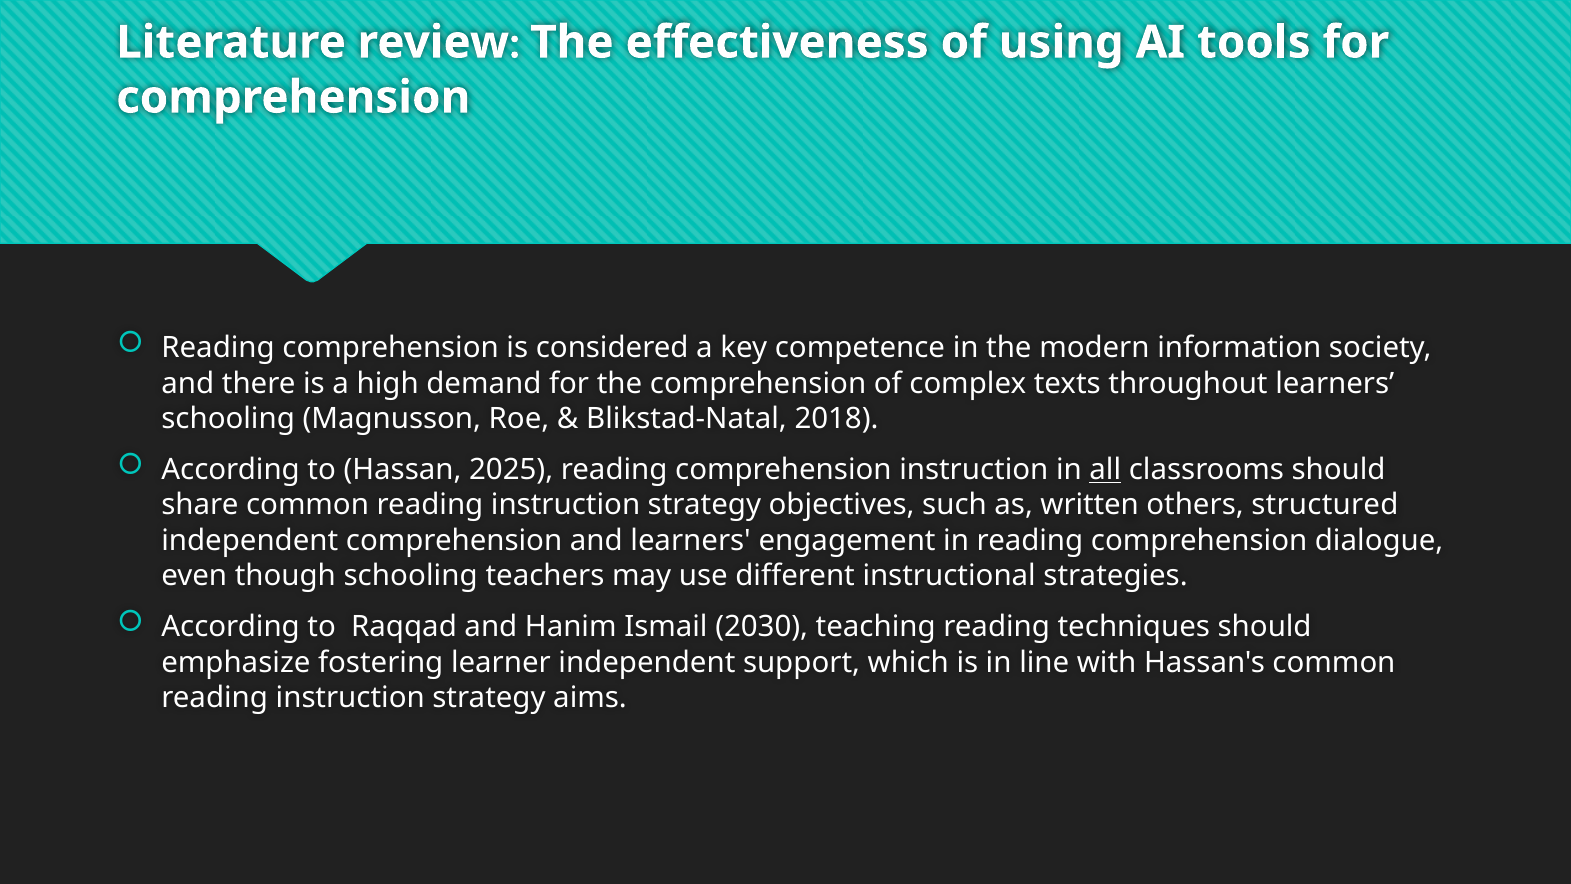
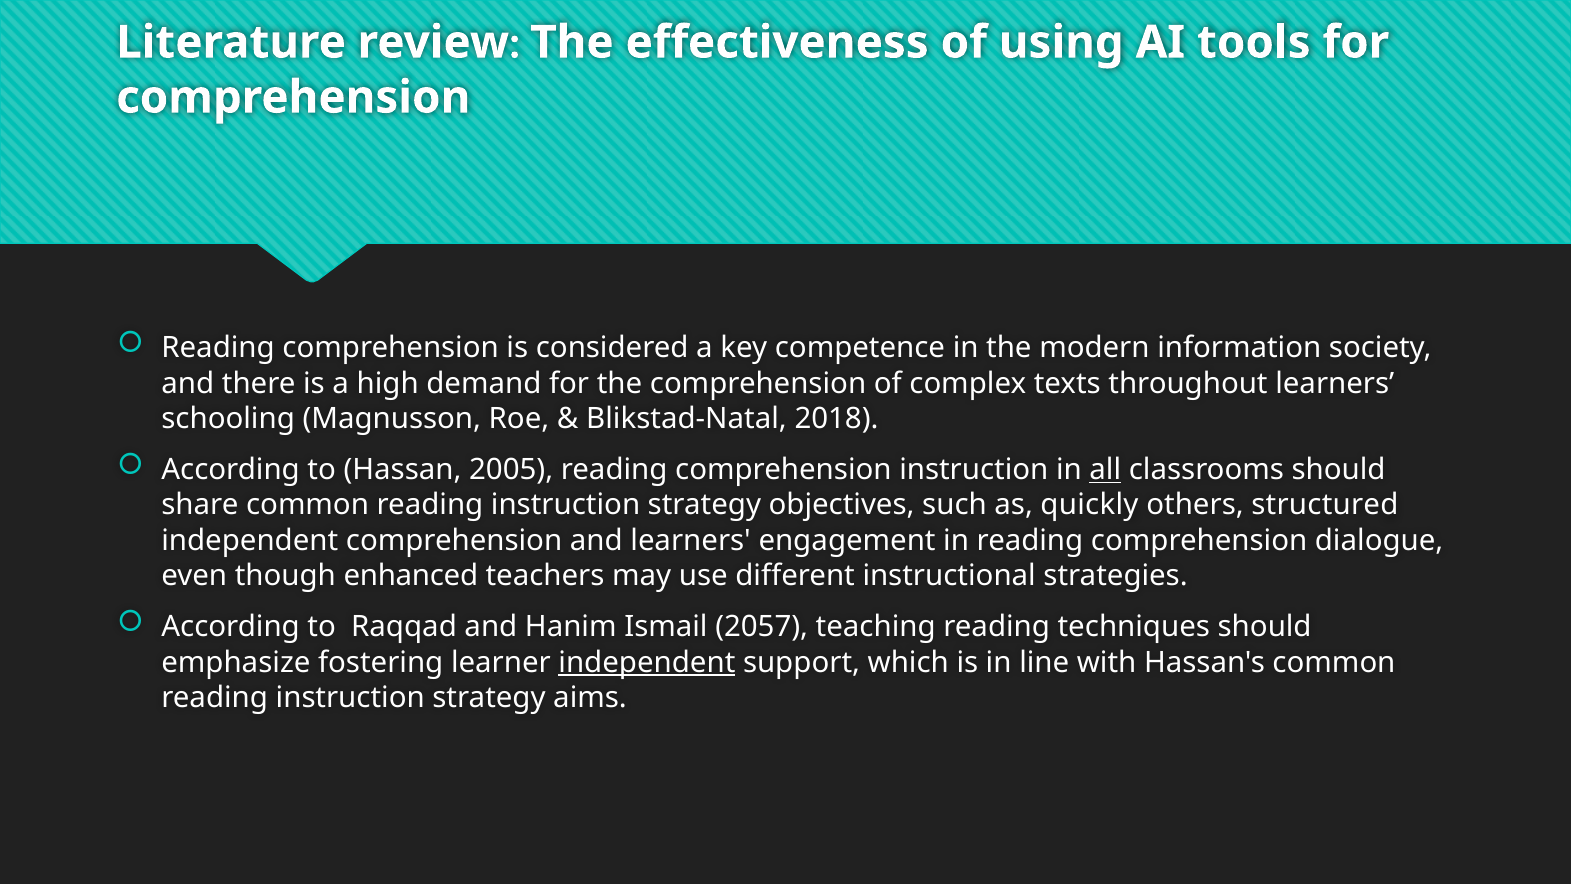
2025: 2025 -> 2005 (511, 470)
written: written -> quickly (1089, 505)
though schooling: schooling -> enhanced (411, 576)
2030: 2030 -> 2057 (762, 627)
independent underline: none -> present (647, 662)
